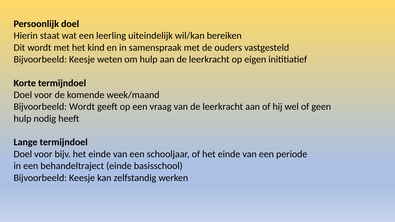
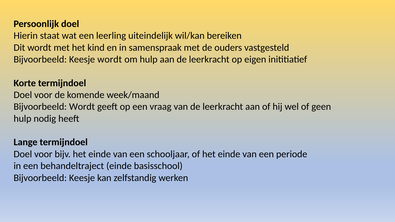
Keesje weten: weten -> wordt (110, 59)
